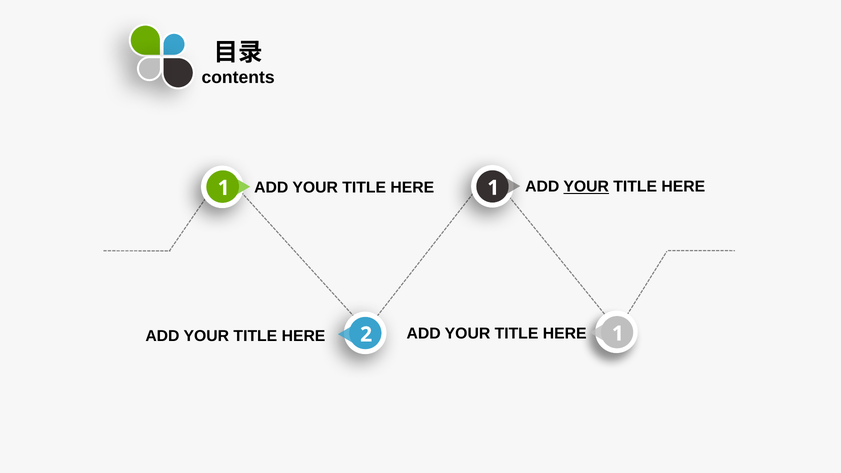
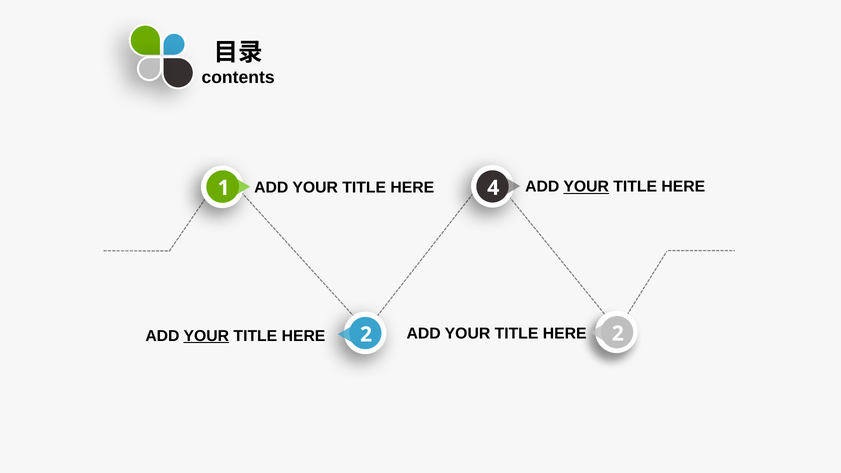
1: 1 -> 4 (493, 188)
YOUR underline: none -> present (206, 336)
1: 1 -> 2 (618, 334)
